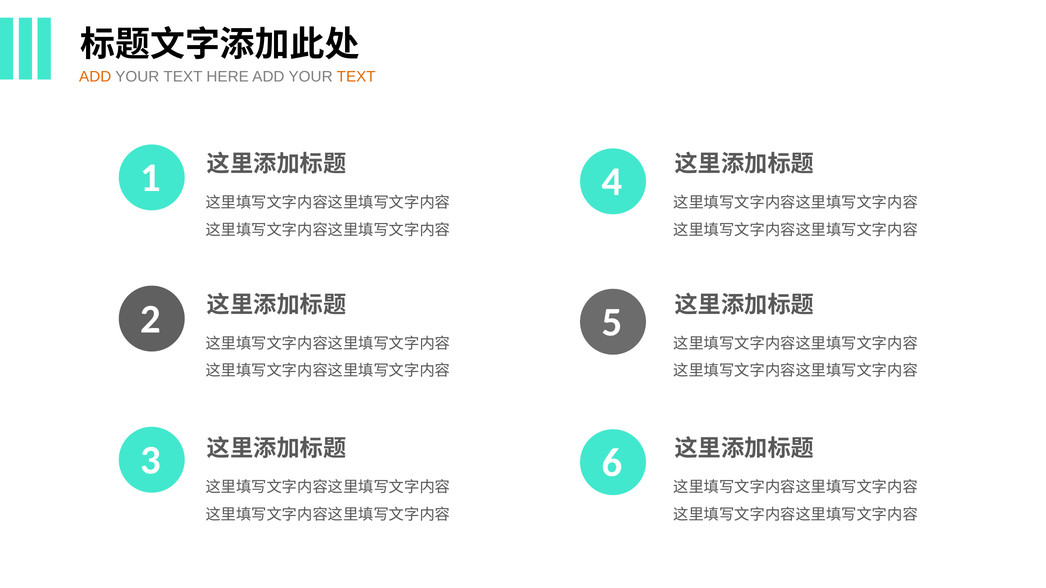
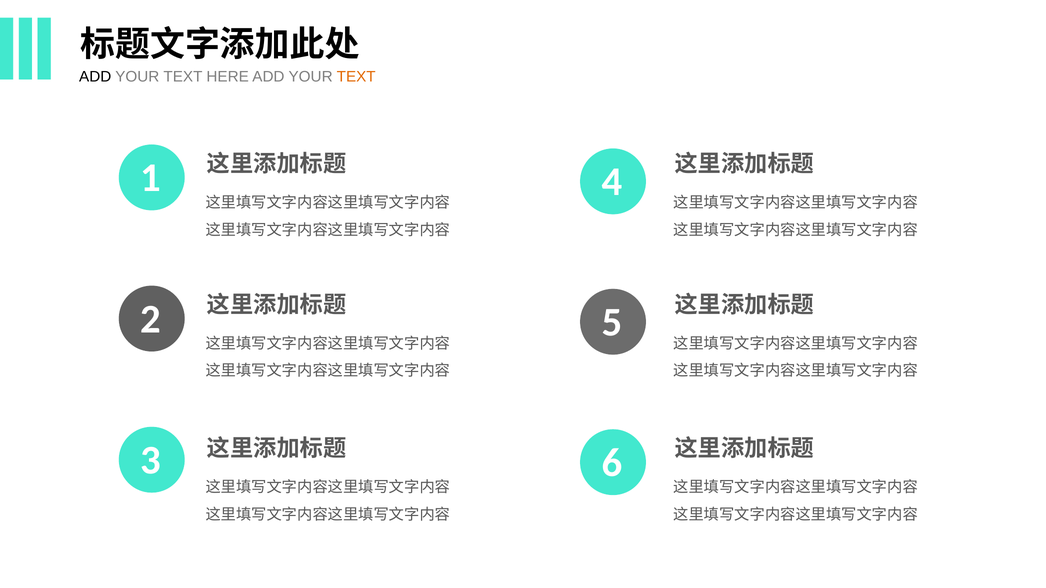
ADD colour: orange -> black (95, 77)
